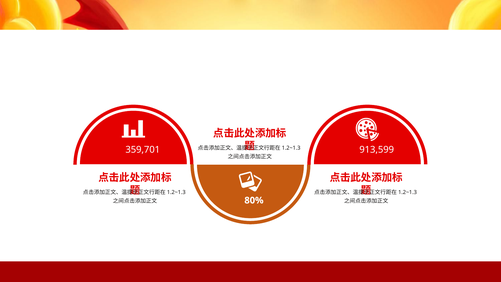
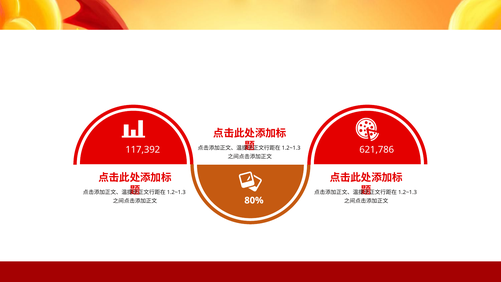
359,701: 359,701 -> 117,392 (143, 150)
913,599: 913,599 -> 621,786 (377, 150)
